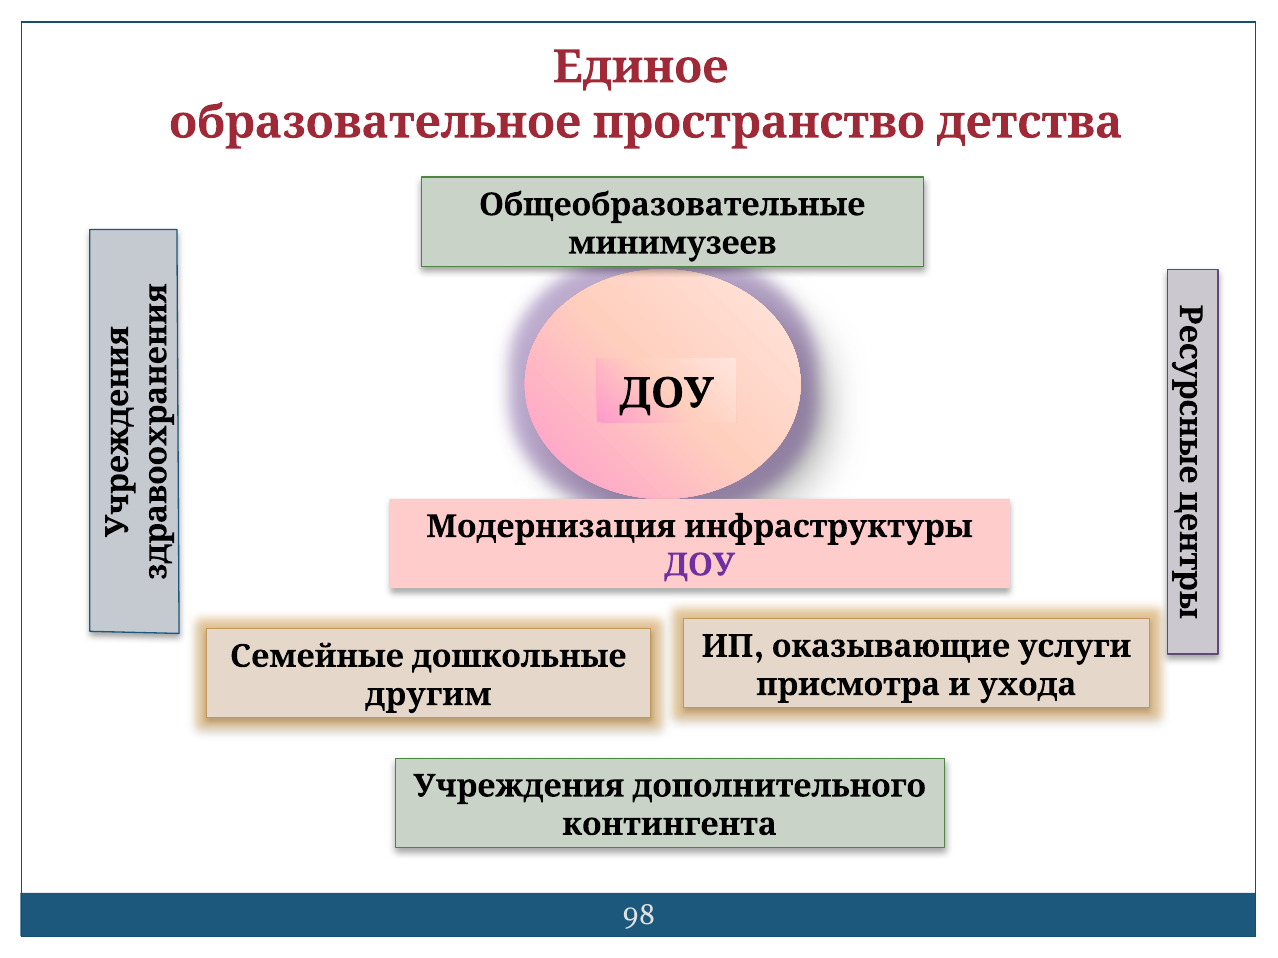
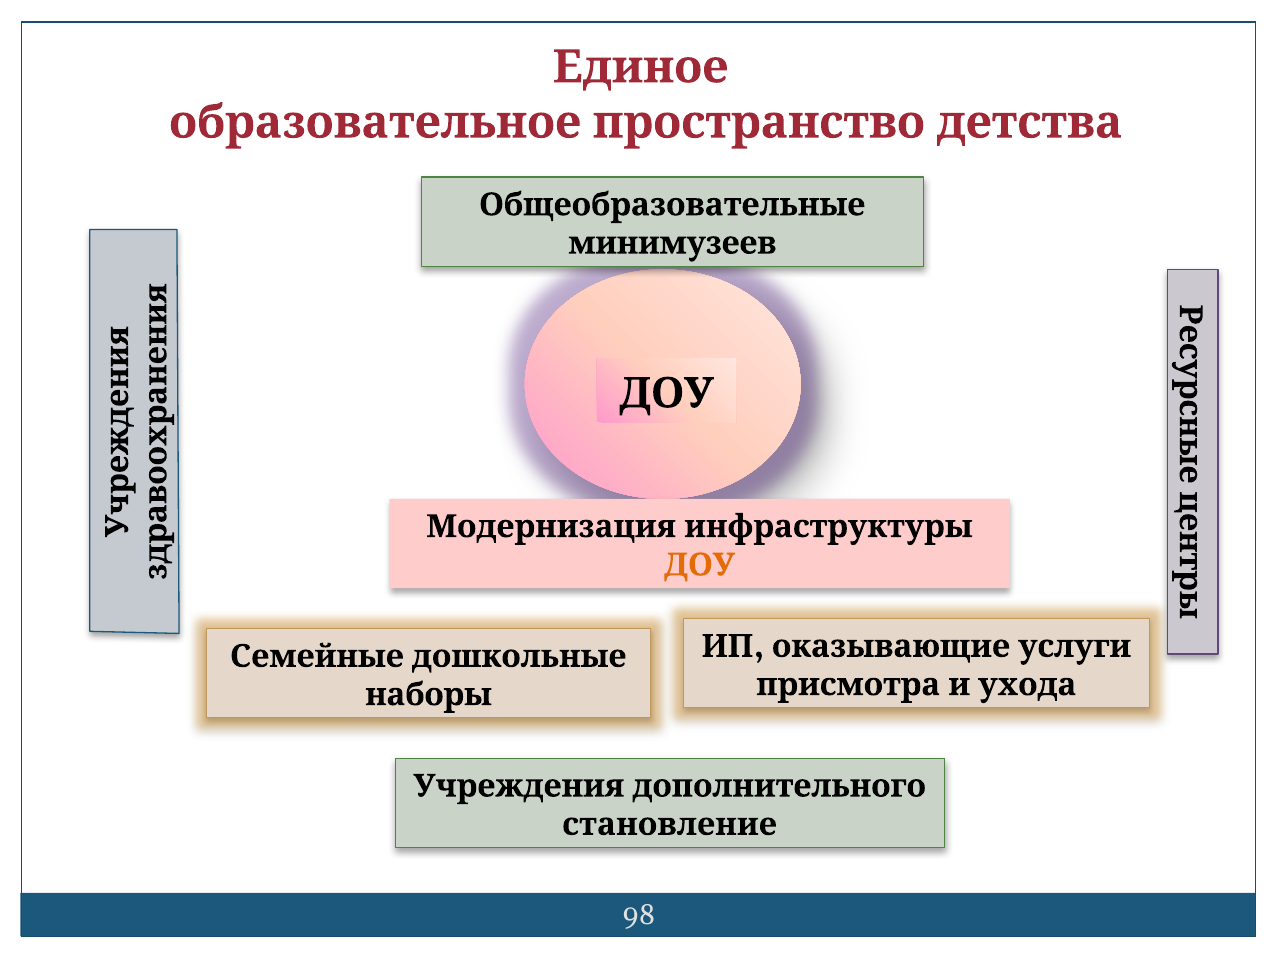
ДОУ colour: purple -> orange (700, 565)
другим: другим -> наборы (429, 695)
контингента: контингента -> становление (670, 825)
